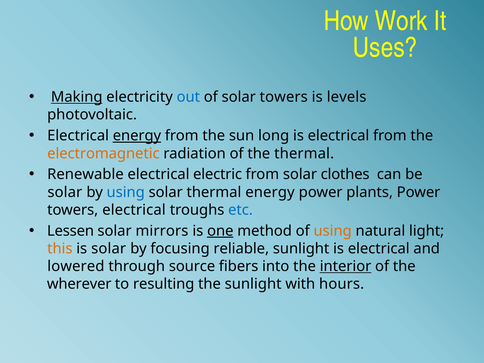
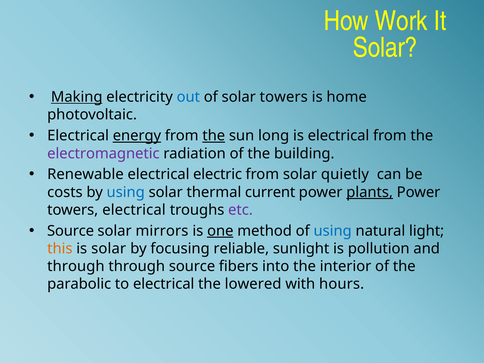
Uses: Uses -> Solar (385, 48)
levels: levels -> home (347, 97)
the underline: none -> present (214, 136)
electromagnetic colour: orange -> purple (103, 153)
the thermal: thermal -> building (304, 153)
clothes: clothes -> quietly (345, 174)
solar: solar -> costs (65, 192)
thermal energy: energy -> current (270, 192)
plants underline: none -> present (370, 192)
etc colour: blue -> purple (241, 210)
Lessen: Lessen -> Source (71, 231)
using colour: orange -> blue (333, 231)
sunlight is electrical: electrical -> pollution (379, 249)
lowered: lowered -> through (76, 266)
interior underline: present -> none (346, 266)
wherever: wherever -> parabolic (79, 284)
to resulting: resulting -> electrical (164, 284)
the sunlight: sunlight -> lowered (253, 284)
